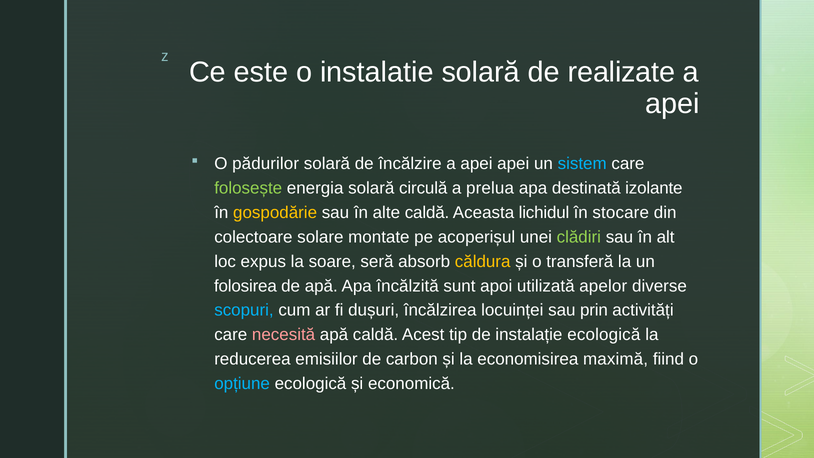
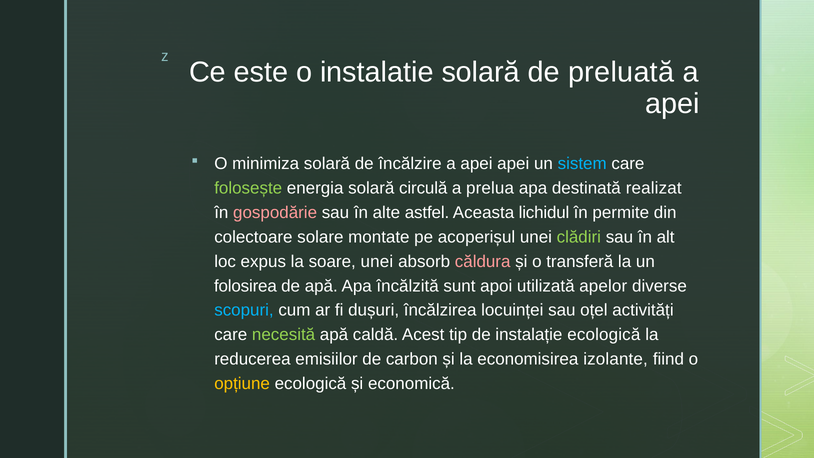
realizate: realizate -> preluată (621, 72)
pădurilor: pădurilor -> minimiza (266, 164)
izolante: izolante -> realizat (654, 188)
gospodărie colour: yellow -> pink (275, 213)
alte caldă: caldă -> astfel (427, 213)
stocare: stocare -> permite (621, 213)
soare seră: seră -> unei (377, 261)
căldura colour: yellow -> pink (483, 261)
prin: prin -> oțel (594, 310)
necesită colour: pink -> light green (284, 335)
maximă: maximă -> izolante (616, 359)
opțiune colour: light blue -> yellow (242, 384)
